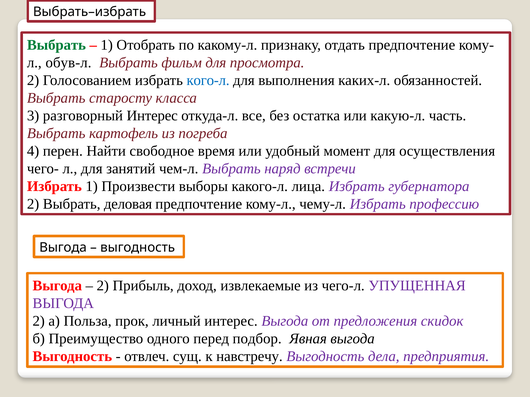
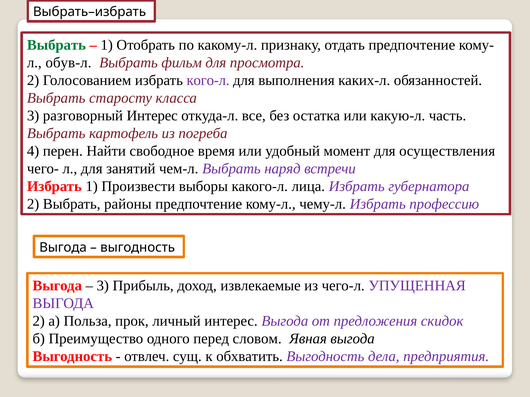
кого-л colour: blue -> purple (208, 80)
деловая: деловая -> районы (128, 204)
2: 2 -> 3 (103, 286)
подбор: подбор -> словом (257, 339)
навстречу: навстречу -> обхватить (249, 357)
